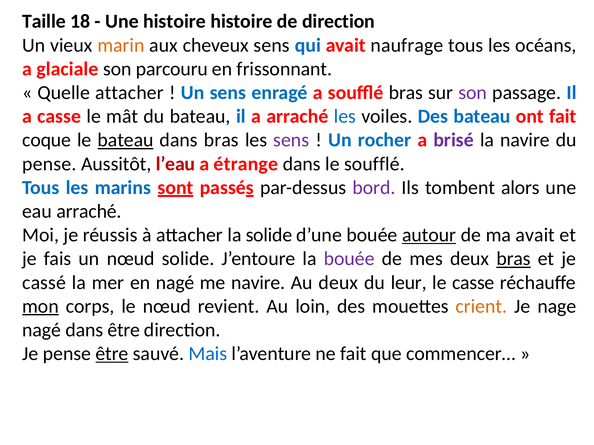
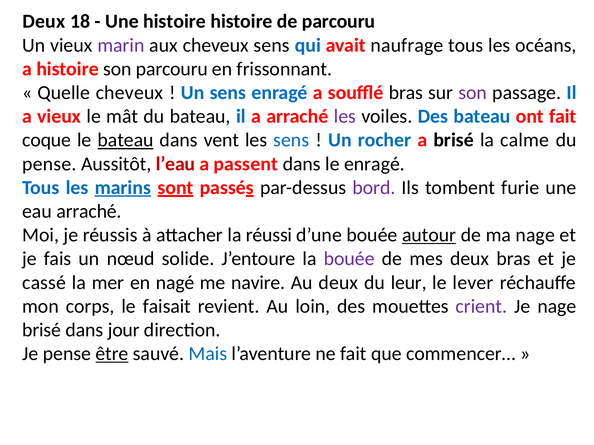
Taille: Taille -> Deux (44, 21)
de direction: direction -> parcouru (339, 21)
marin colour: orange -> purple (121, 45)
a glaciale: glaciale -> histoire (67, 69)
Quelle attacher: attacher -> cheveux (129, 93)
a casse: casse -> vieux (59, 116)
les colour: blue -> purple (345, 116)
dans bras: bras -> vent (221, 140)
sens colour: purple -> blue (291, 140)
brisé colour: purple -> black (454, 140)
la navire: navire -> calme (525, 140)
étrange: étrange -> passent (246, 164)
le soufflé: soufflé -> enragé (374, 164)
marins underline: none -> present (123, 188)
alors: alors -> furie (520, 188)
la solide: solide -> réussi (269, 235)
ma avait: avait -> nage (535, 235)
bras underline: present -> none (514, 259)
le casse: casse -> lever (473, 283)
mon underline: present -> none (41, 307)
le nœud: nœud -> faisait (167, 307)
crient colour: orange -> purple (481, 307)
nagé: nagé -> brisé (42, 330)
dans être: être -> jour (124, 330)
